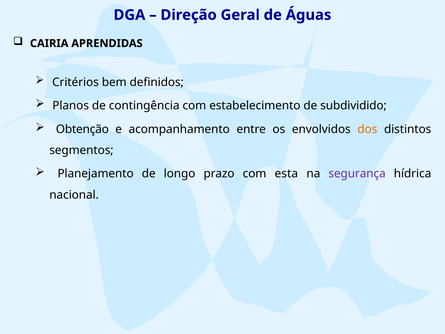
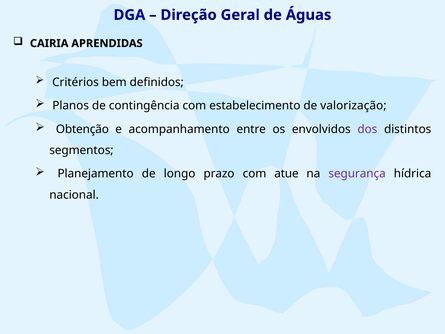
subdividido: subdividido -> valorização (353, 106)
dos colour: orange -> purple (367, 129)
esta: esta -> atue (286, 174)
